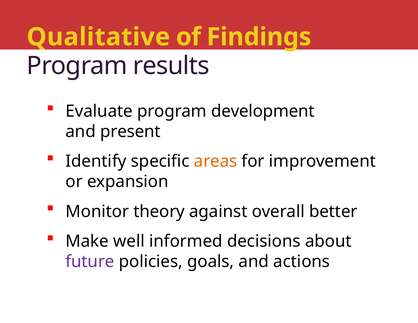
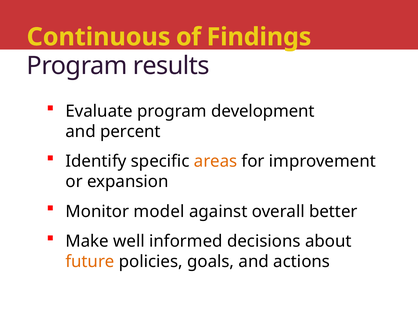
Qualitative: Qualitative -> Continuous (99, 37)
present: present -> percent (130, 132)
theory: theory -> model (159, 211)
future colour: purple -> orange (90, 261)
